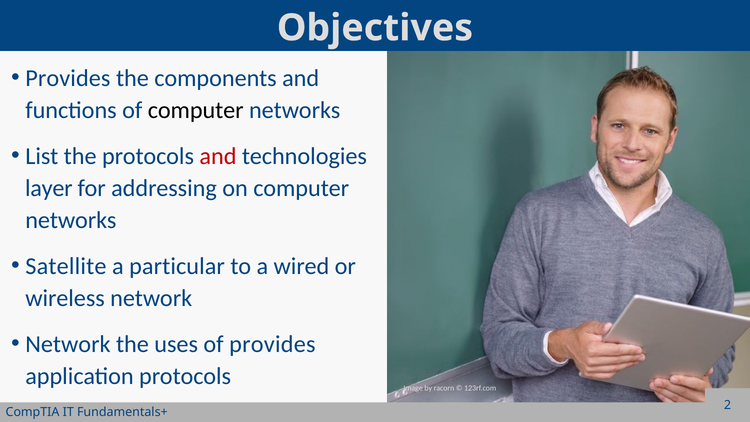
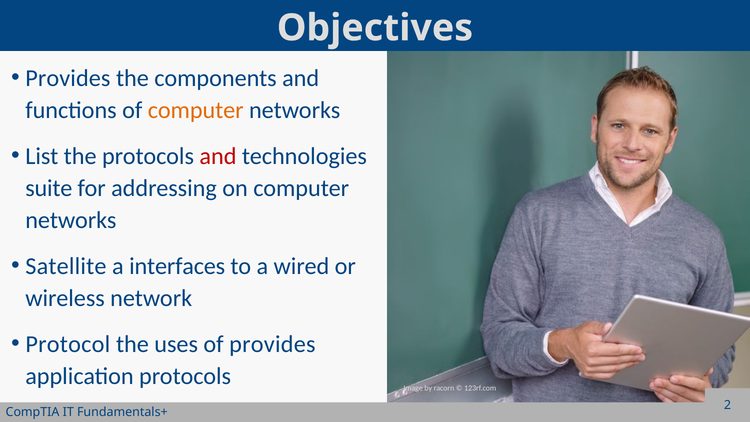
computer colour: black -> orange (196, 110)
layer: layer -> suite (49, 188)
particular: particular -> interfaces (177, 266)
Network: Network -> Protocol (68, 344)
